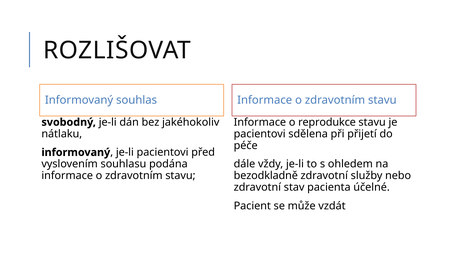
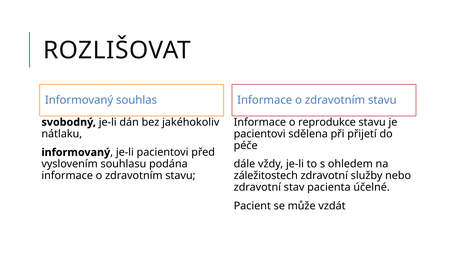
bezodkladně: bezodkladně -> záležitostech (266, 176)
